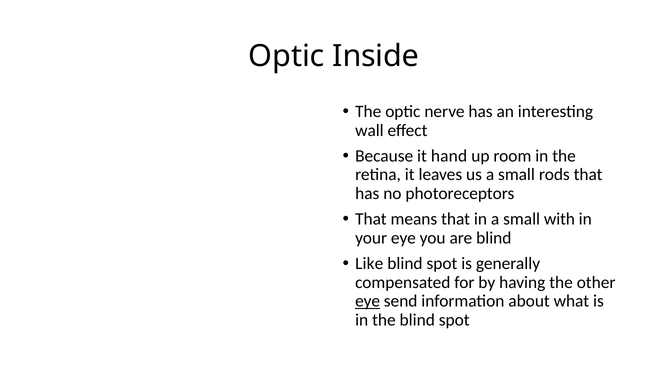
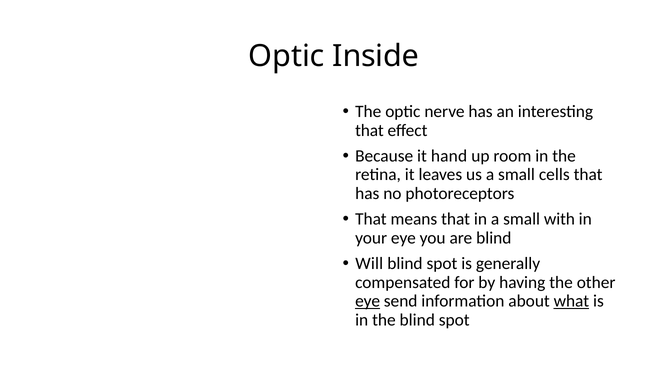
wall: wall -> that (369, 130)
rods: rods -> cells (554, 175)
Like: Like -> Will (369, 264)
what underline: none -> present (571, 301)
